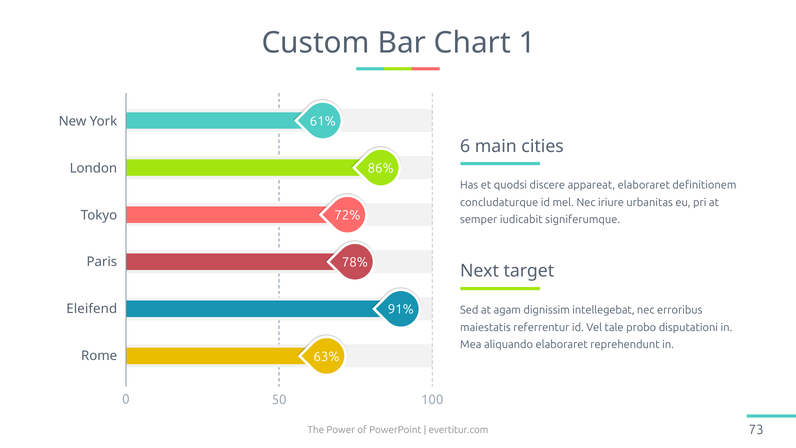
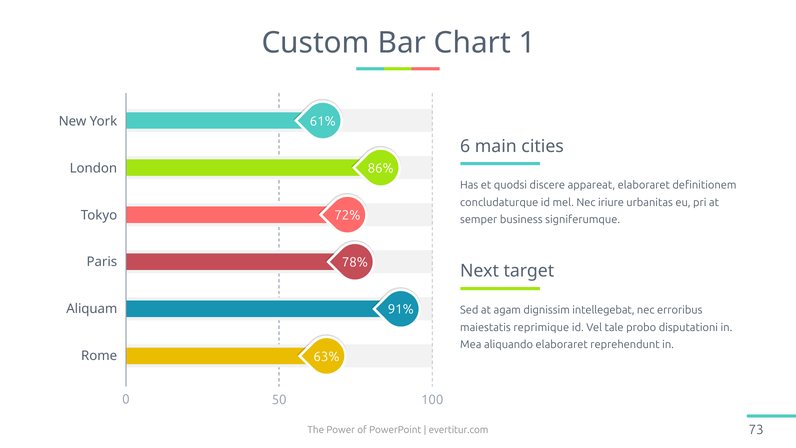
iudicabit: iudicabit -> business (521, 220)
Eleifend: Eleifend -> Aliquam (92, 309)
referrentur: referrentur -> reprimique (541, 327)
